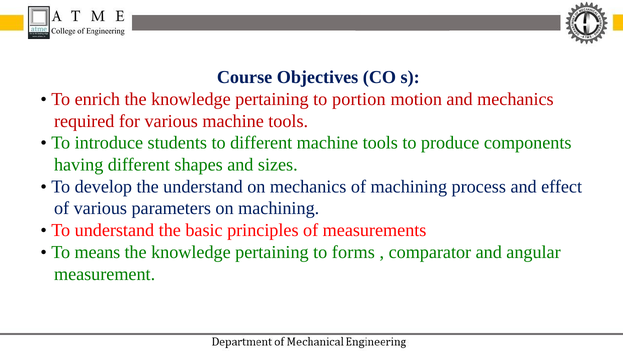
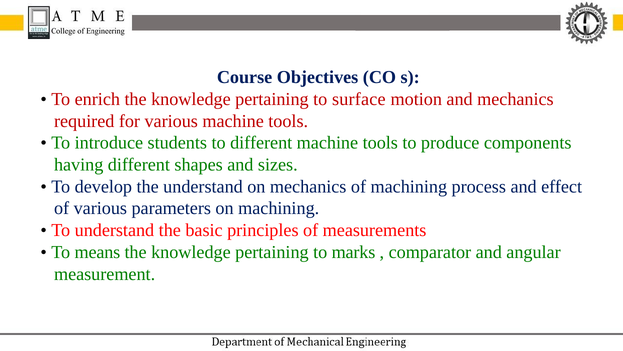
portion: portion -> surface (359, 99)
forms: forms -> marks (354, 252)
